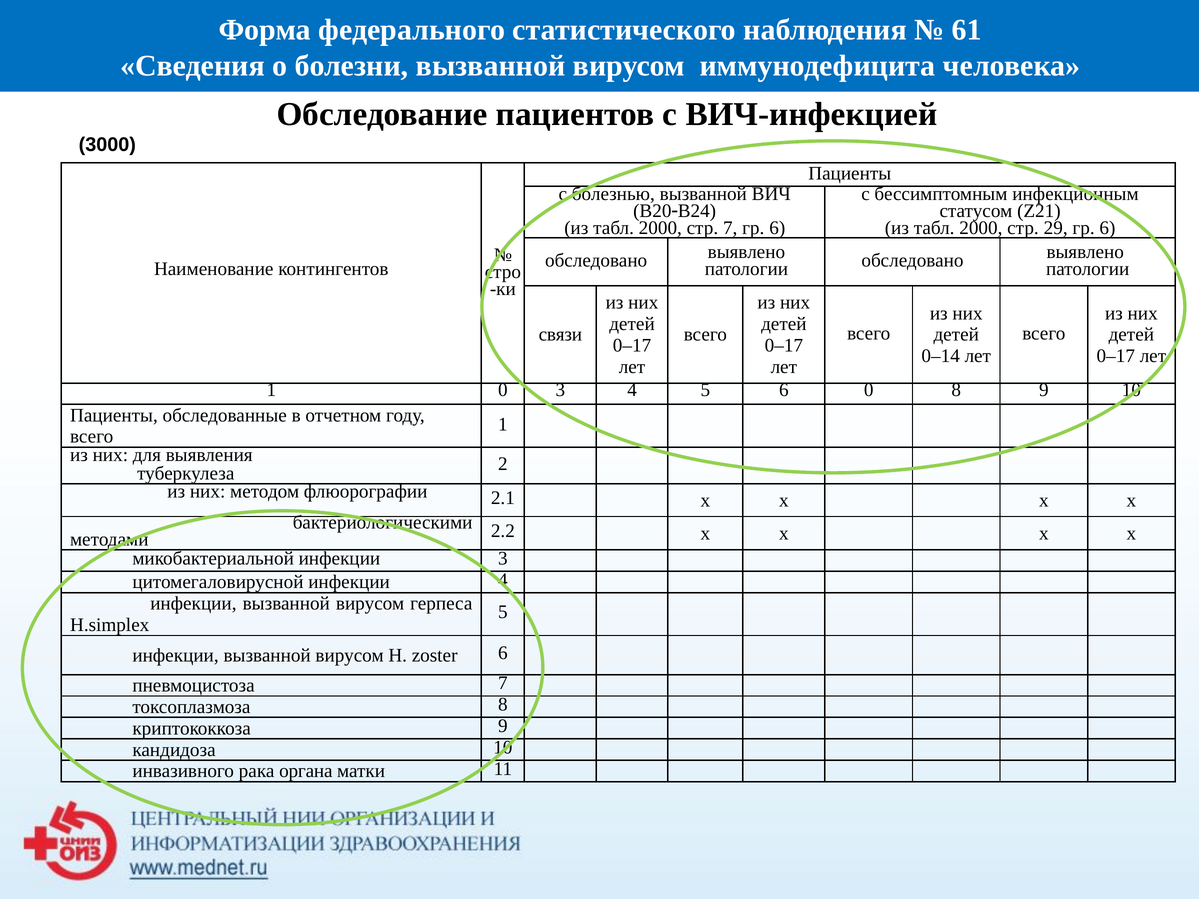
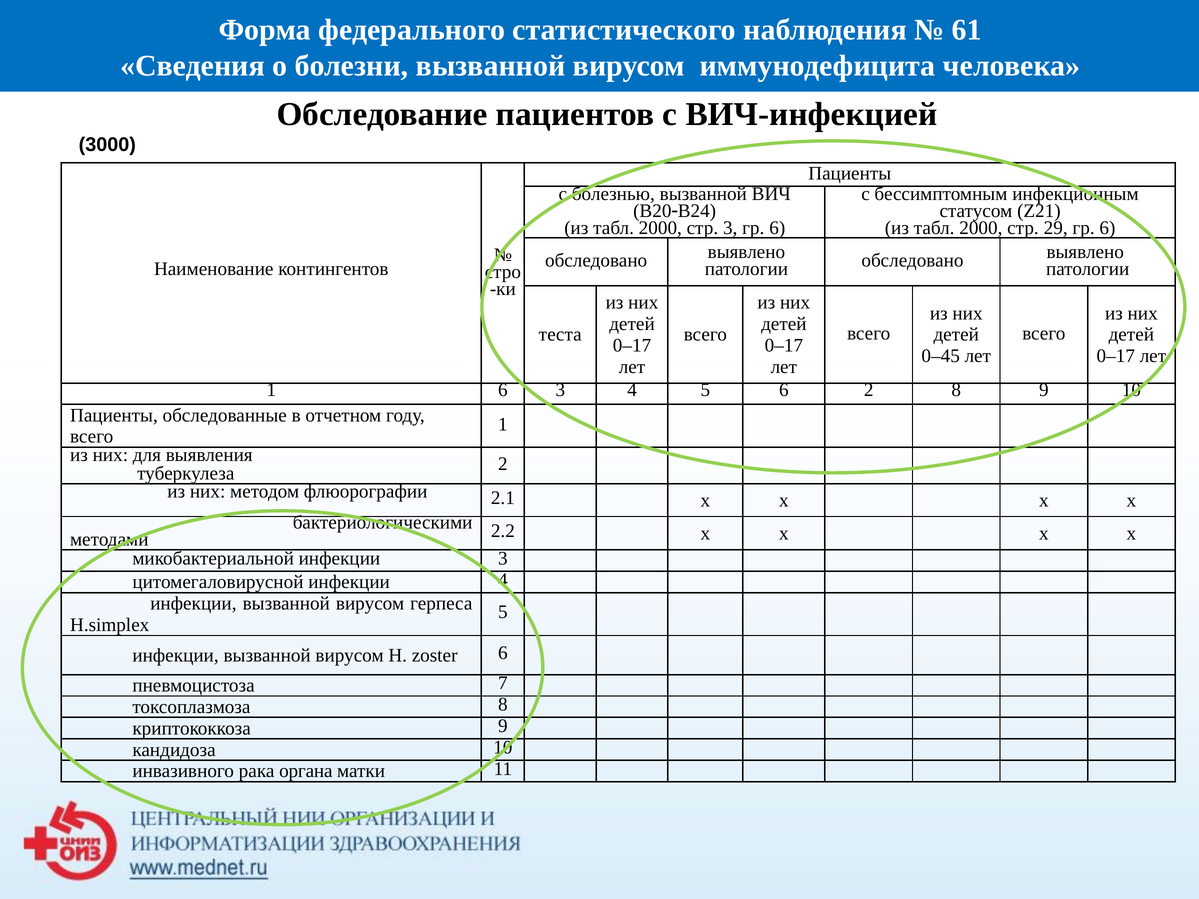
стр 7: 7 -> 3 (730, 228)
связи: связи -> теста (560, 335)
0–14: 0–14 -> 0–45 (941, 356)
1 0: 0 -> 6 (503, 390)
6 0: 0 -> 2 (869, 390)
